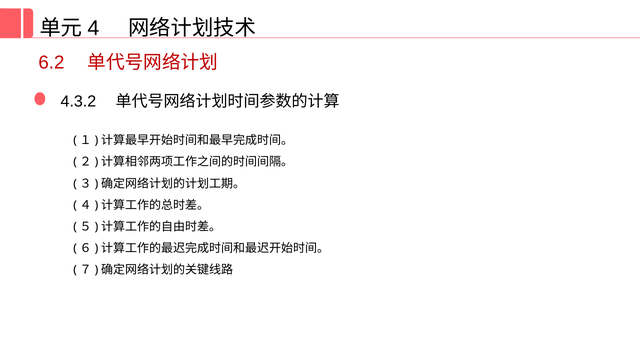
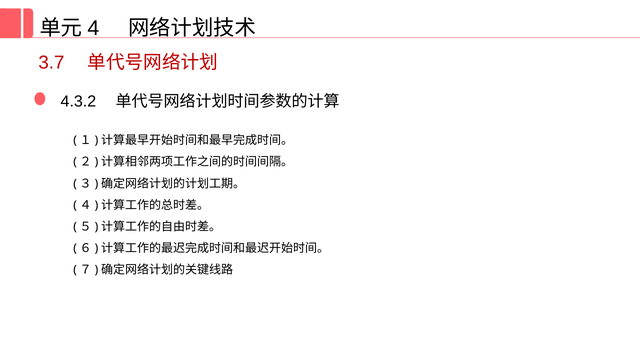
6.2: 6.2 -> 3.7 (51, 63)
